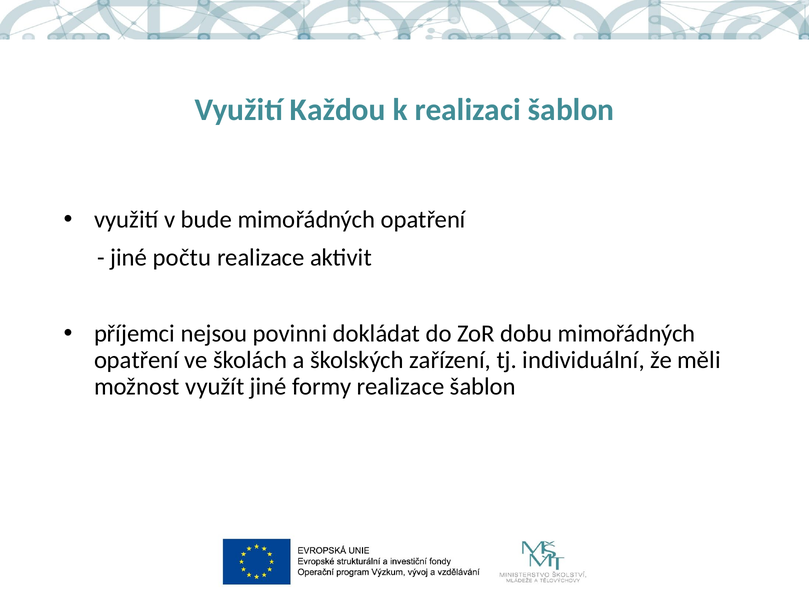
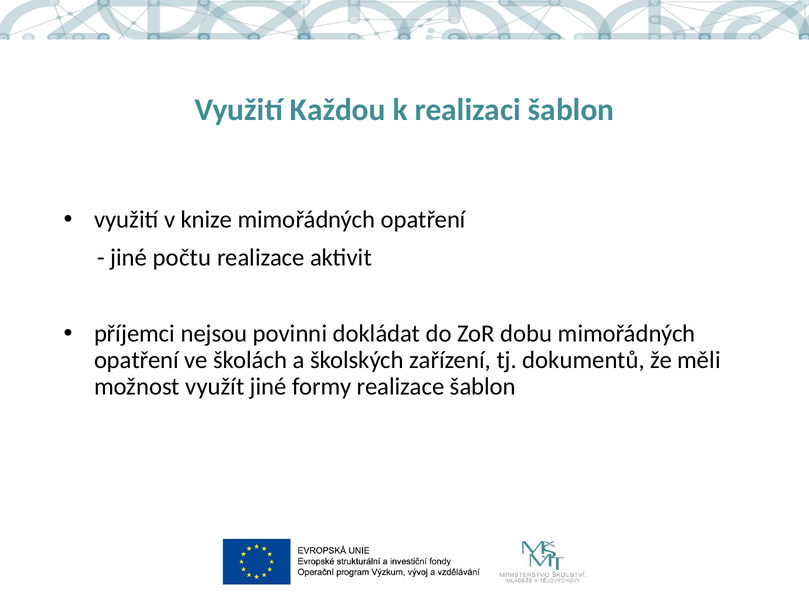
bude: bude -> knize (206, 220)
individuální: individuální -> dokumentů (584, 360)
